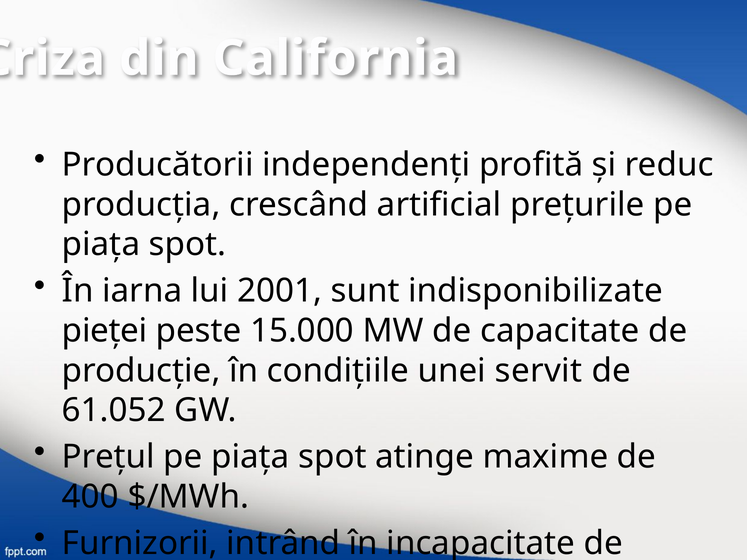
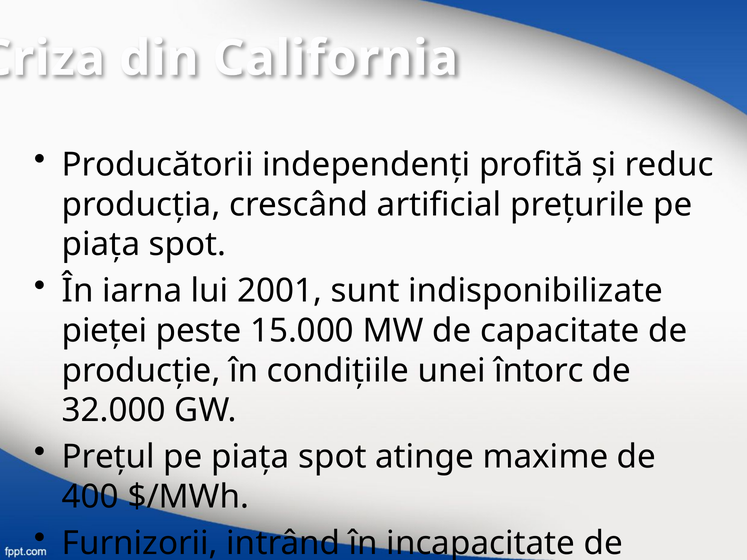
servit: servit -> întorc (539, 371)
61.052: 61.052 -> 32.000 (114, 411)
